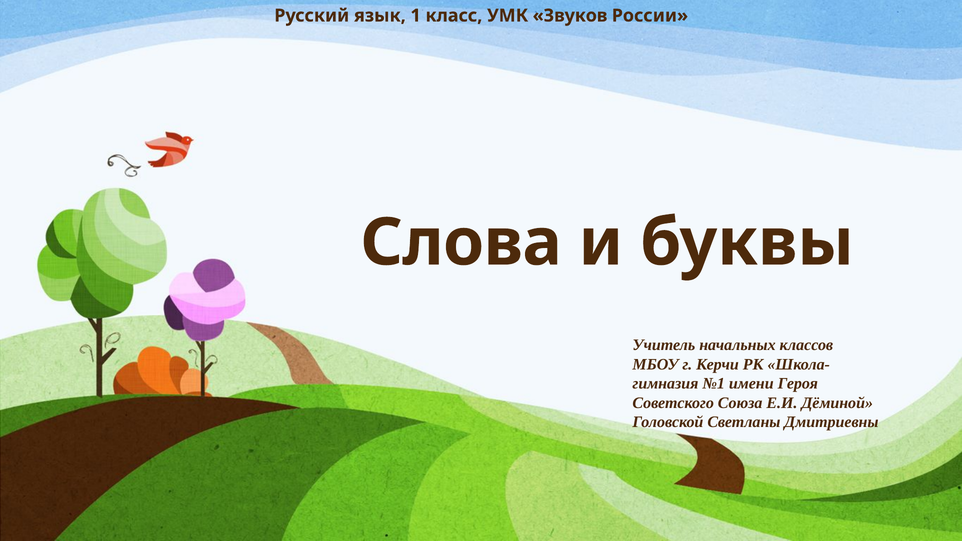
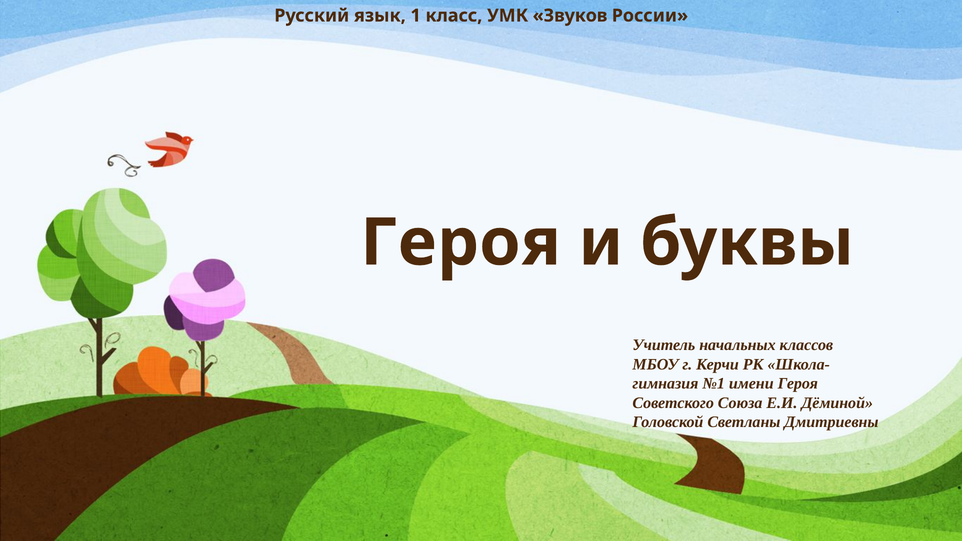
Слова: Слова -> Героя (461, 243)
